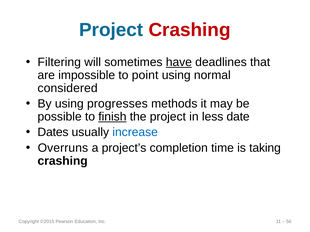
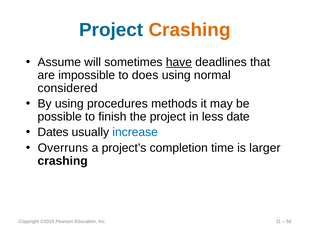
Crashing colour: red -> orange (190, 30)
Filtering: Filtering -> Assume (59, 62)
point: point -> does (145, 75)
progresses: progresses -> procedures (117, 104)
finish underline: present -> none (112, 117)
taking: taking -> larger (265, 148)
